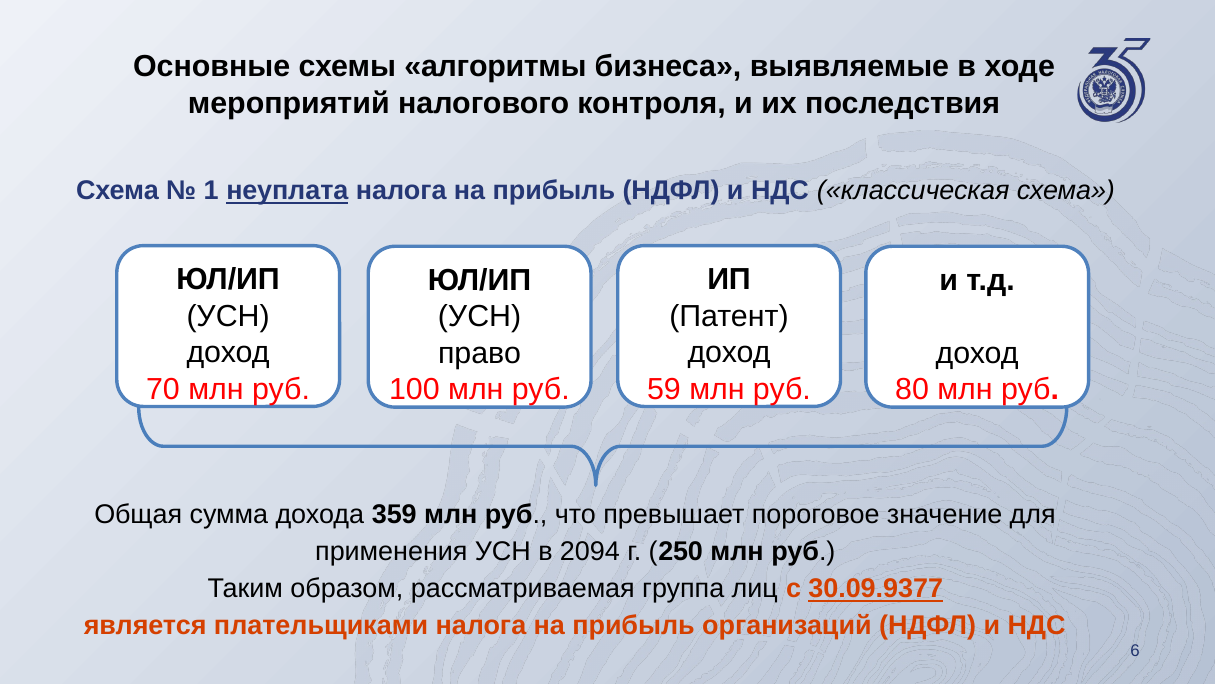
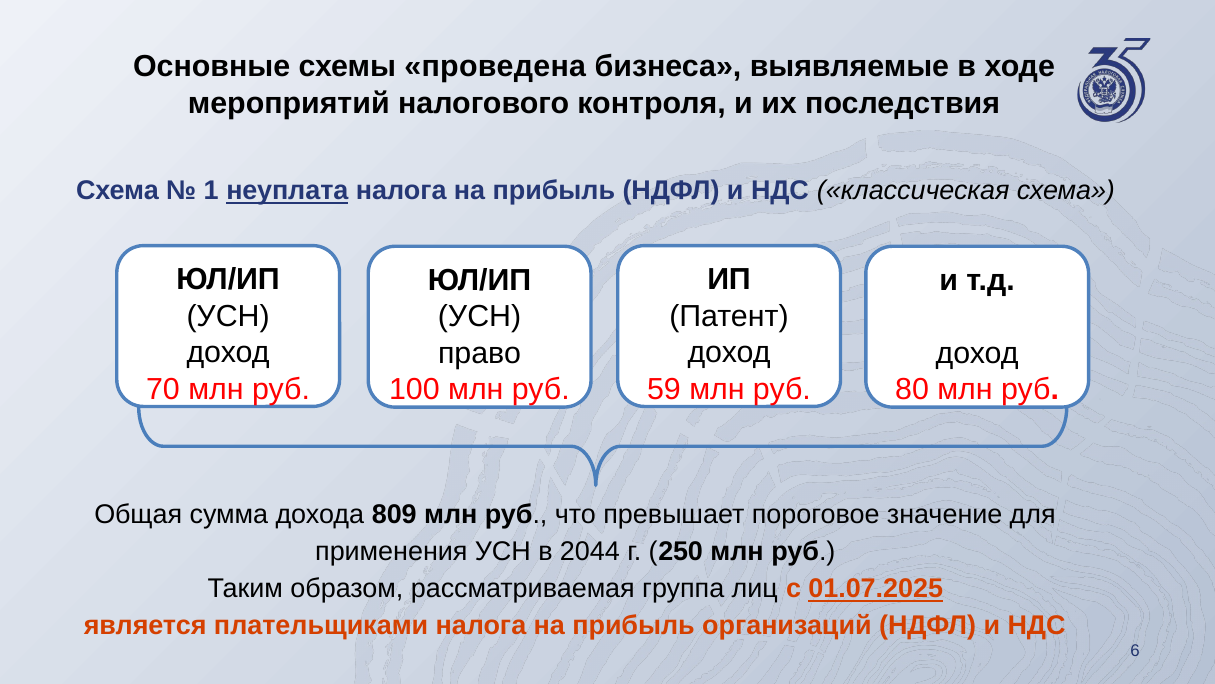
алгоритмы: алгоритмы -> проведена (495, 67)
359: 359 -> 809 (394, 515)
2094: 2094 -> 2044 (590, 551)
30.09.9377: 30.09.9377 -> 01.07.2025 (876, 588)
